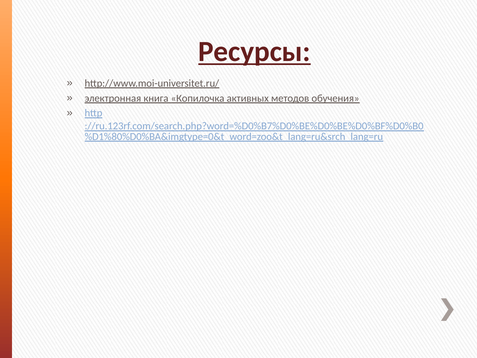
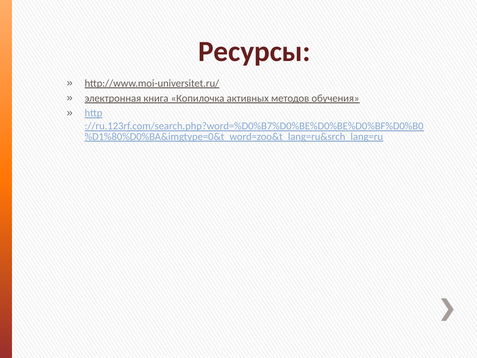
Ресурсы underline: present -> none (254, 52)
